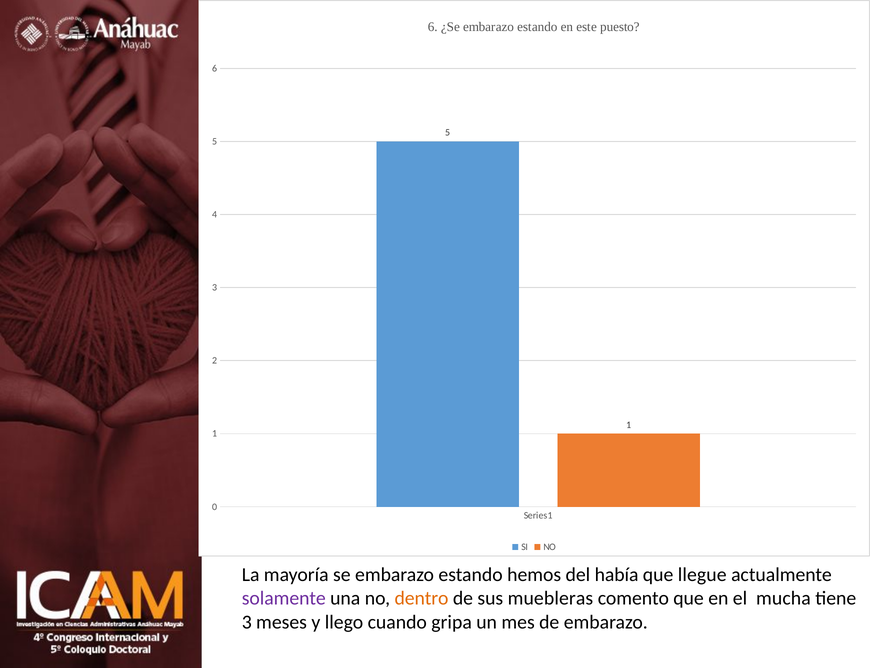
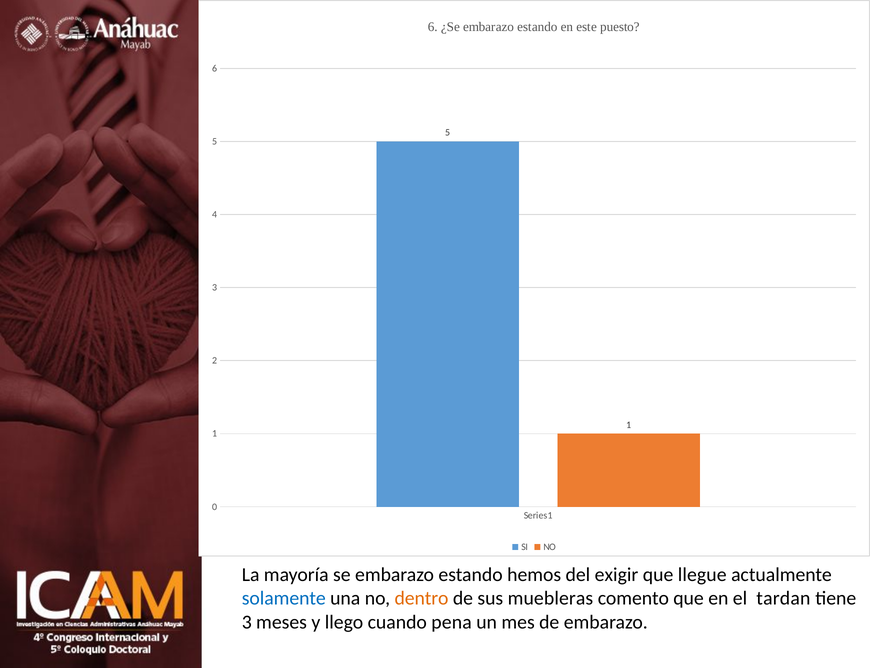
había: había -> exigir (617, 575)
solamente colour: purple -> blue (284, 599)
mucha: mucha -> tardan (783, 599)
gripa: gripa -> pena (452, 622)
